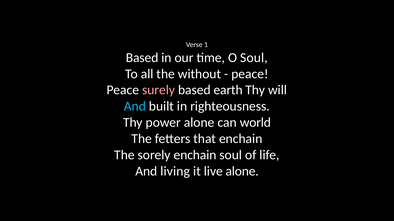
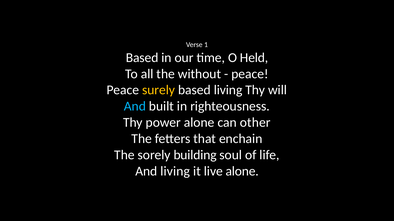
O Soul: Soul -> Held (254, 58)
surely colour: pink -> yellow (159, 90)
based earth: earth -> living (228, 90)
world: world -> other (255, 123)
sorely enchain: enchain -> building (195, 155)
